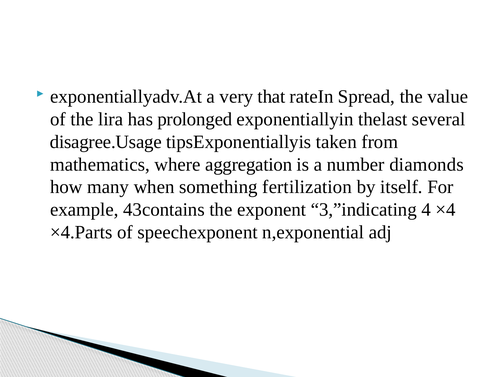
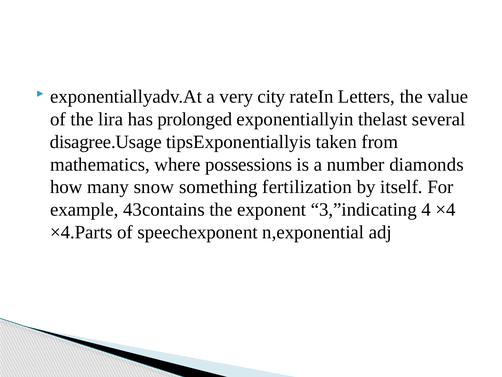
that: that -> city (271, 96)
Spread: Spread -> Letters (366, 96)
aggregation: aggregation -> possessions (249, 164)
when: when -> snow (154, 187)
